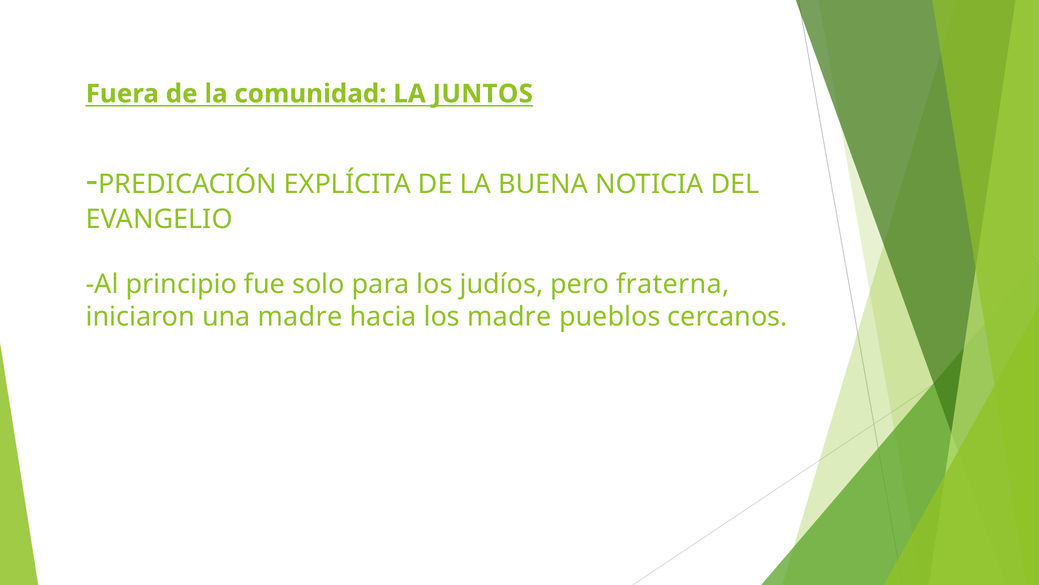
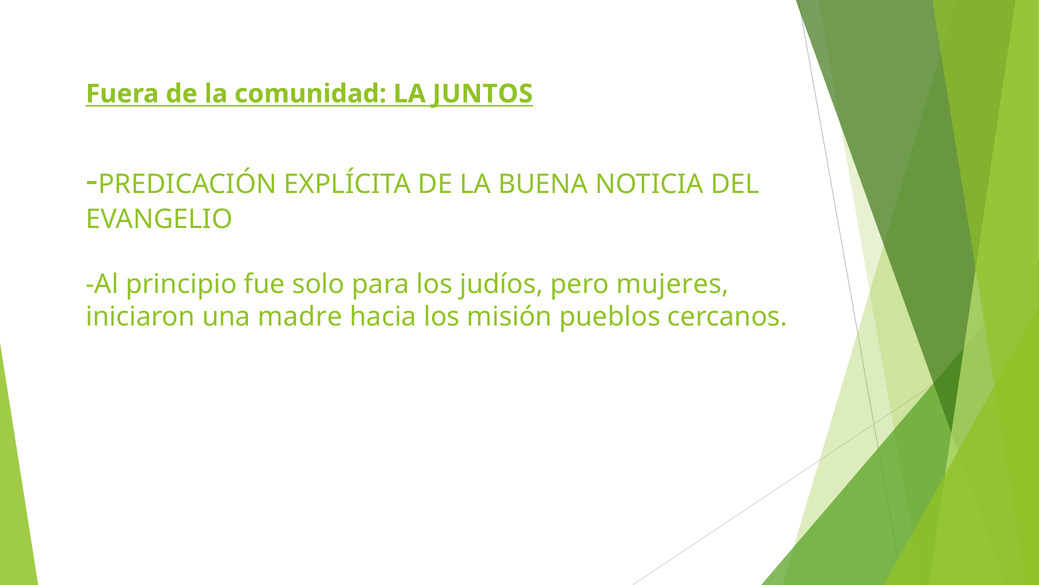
fraterna: fraterna -> mujeres (673, 284)
los madre: madre -> misión (509, 316)
